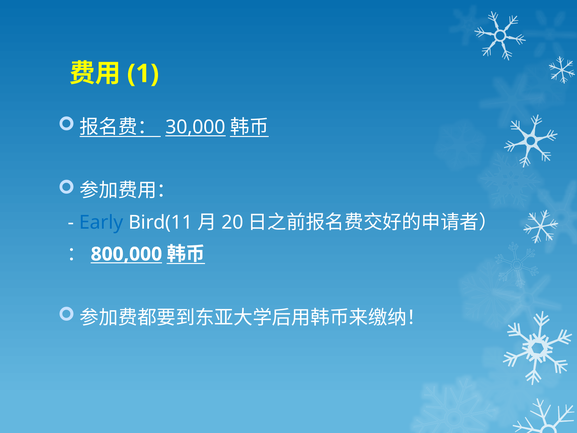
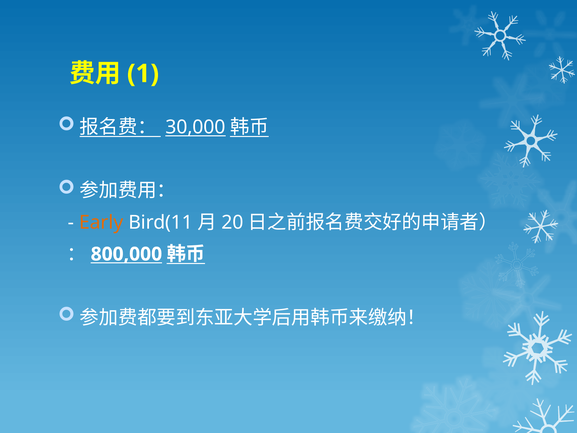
Early colour: blue -> orange (101, 222)
